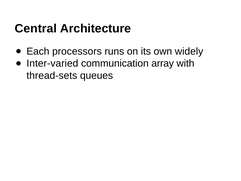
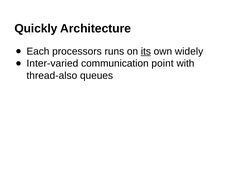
Central: Central -> Quickly (36, 29)
its underline: none -> present (146, 51)
array: array -> point (163, 63)
thread-sets: thread-sets -> thread-also (52, 75)
